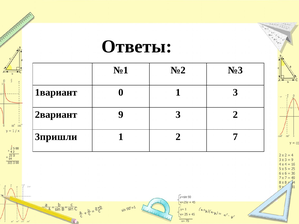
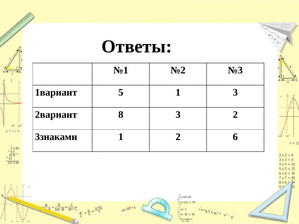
0: 0 -> 5 (121, 92)
9: 9 -> 8 (121, 115)
3пришли: 3пришли -> 3знаками (56, 137)
7: 7 -> 6 (235, 137)
